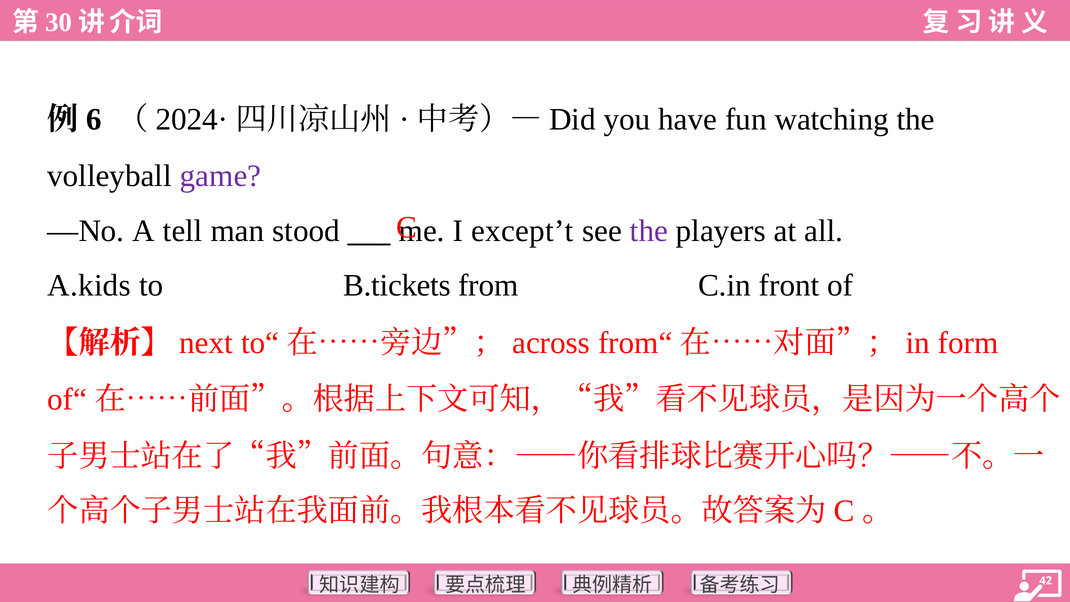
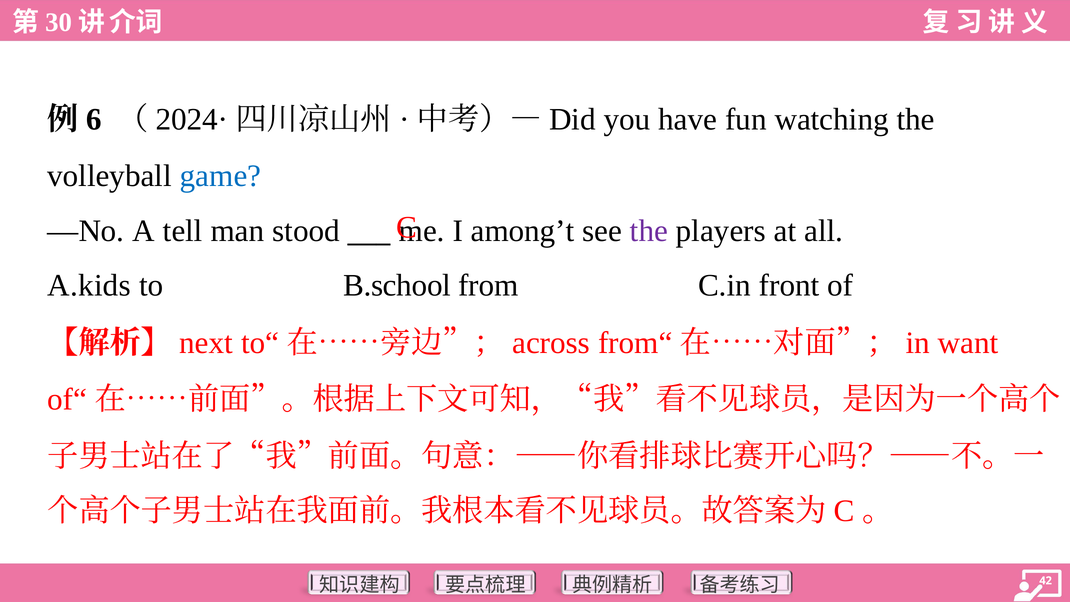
game colour: purple -> blue (221, 176)
except’t: except’t -> among’t (523, 231)
B.tickets: B.tickets -> B.school (397, 285)
form: form -> want (968, 343)
